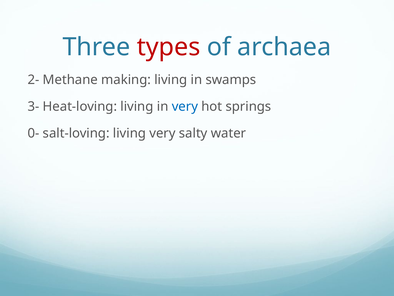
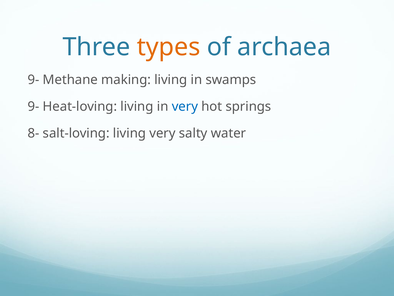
types colour: red -> orange (169, 47)
2-: 2- -> 9- (33, 80)
3-: 3- -> 9- (33, 106)
0-: 0- -> 8- (33, 133)
